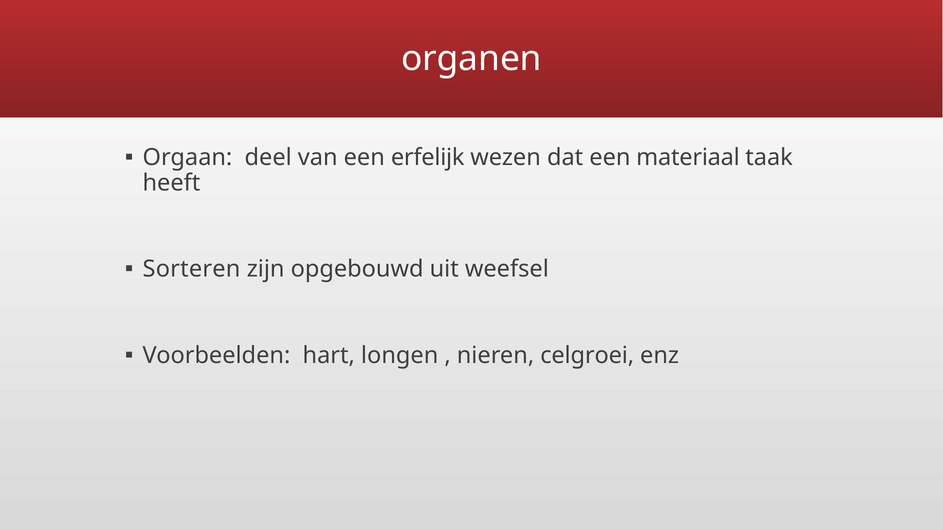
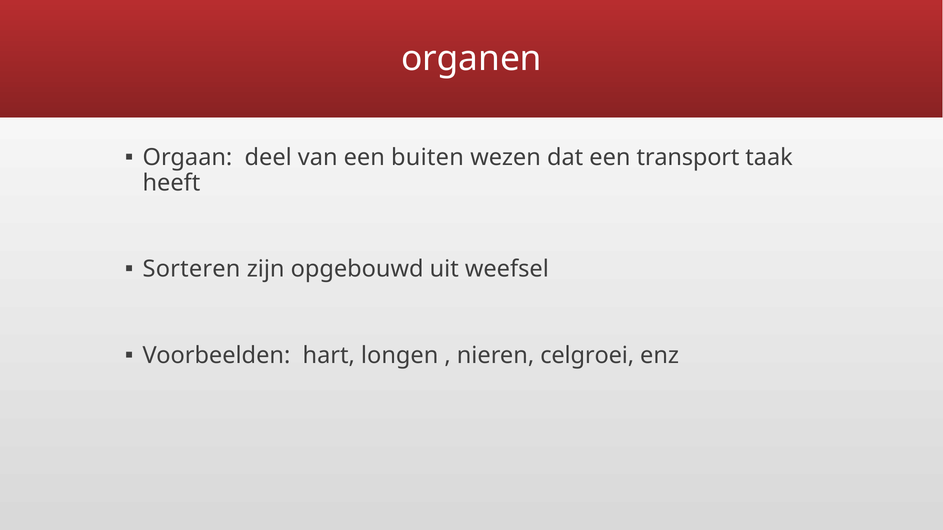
erfelijk: erfelijk -> buiten (427, 158)
materiaal: materiaal -> transport (688, 158)
